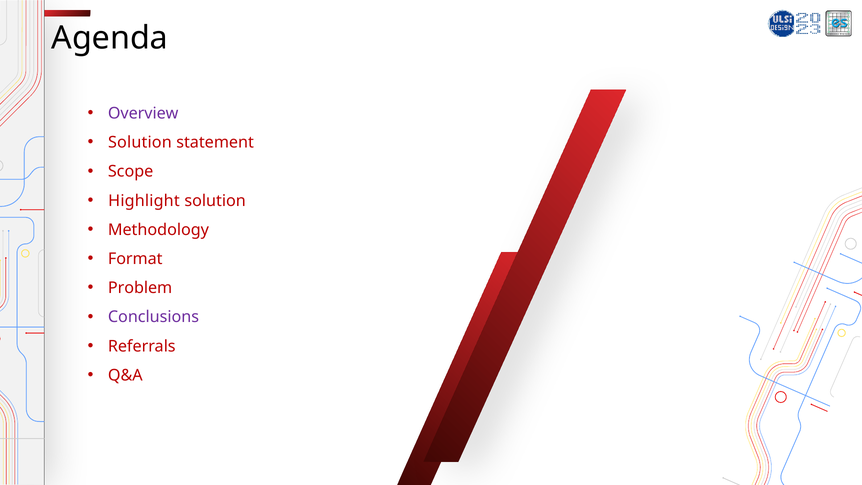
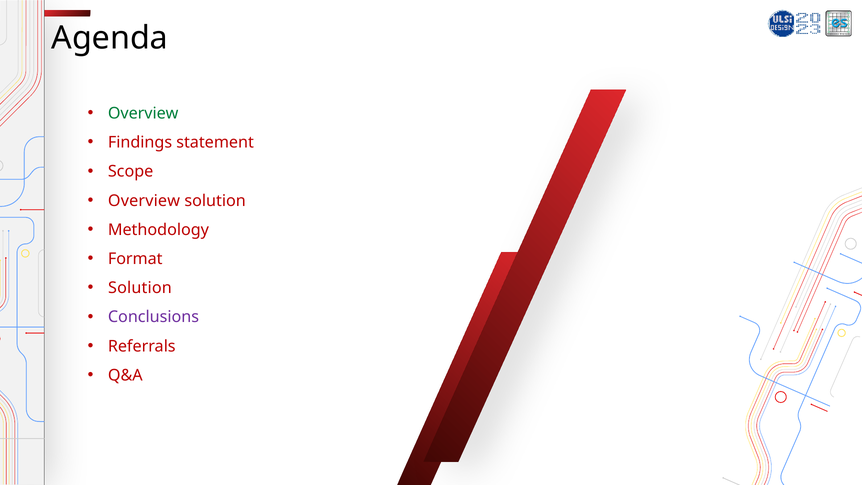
Overview colour: purple -> green (143, 113)
Solution: Solution -> Findings (140, 142)
Highlight: Highlight -> Overview (144, 201)
Problem: Problem -> Solution (140, 288)
